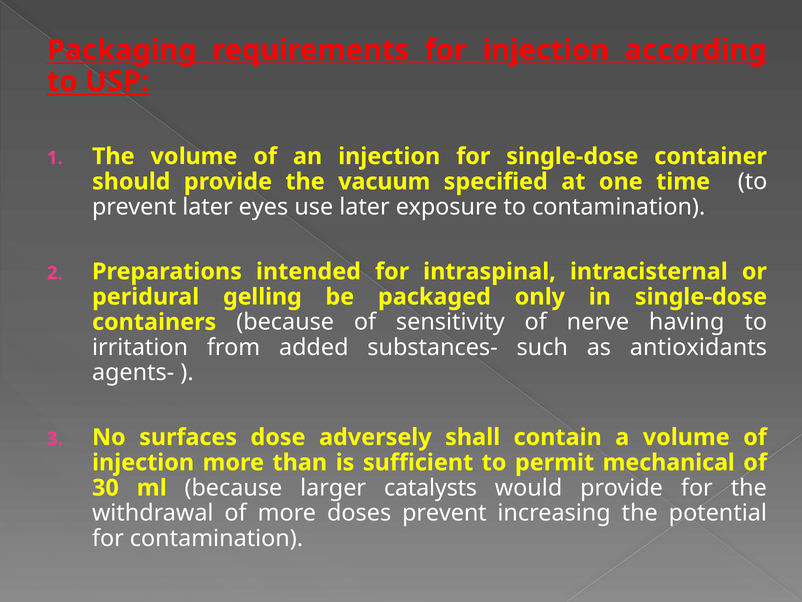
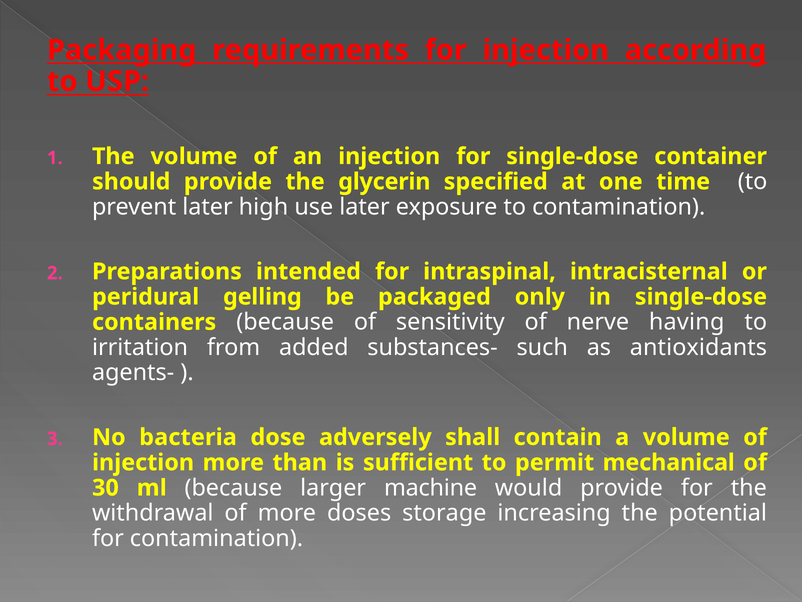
vacuum: vacuum -> glycerin (384, 182)
eyes: eyes -> high (263, 207)
surfaces: surfaces -> bacteria (188, 437)
catalysts: catalysts -> machine (431, 487)
doses prevent: prevent -> storage (444, 513)
